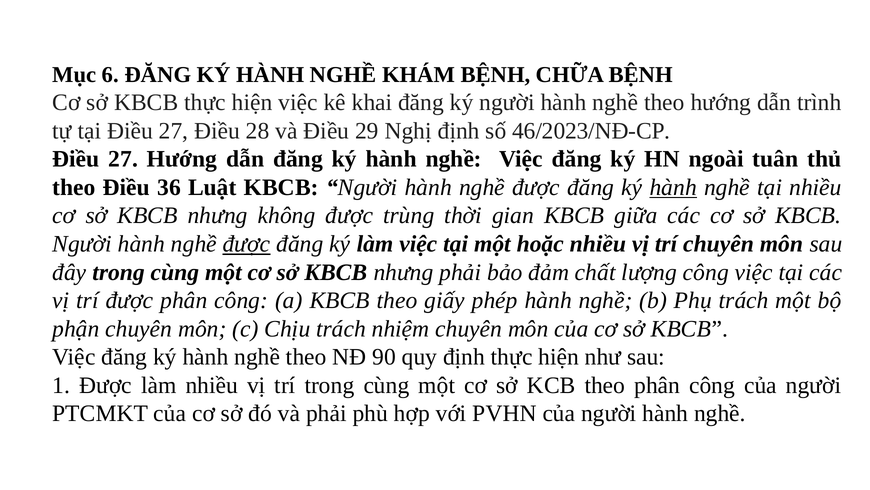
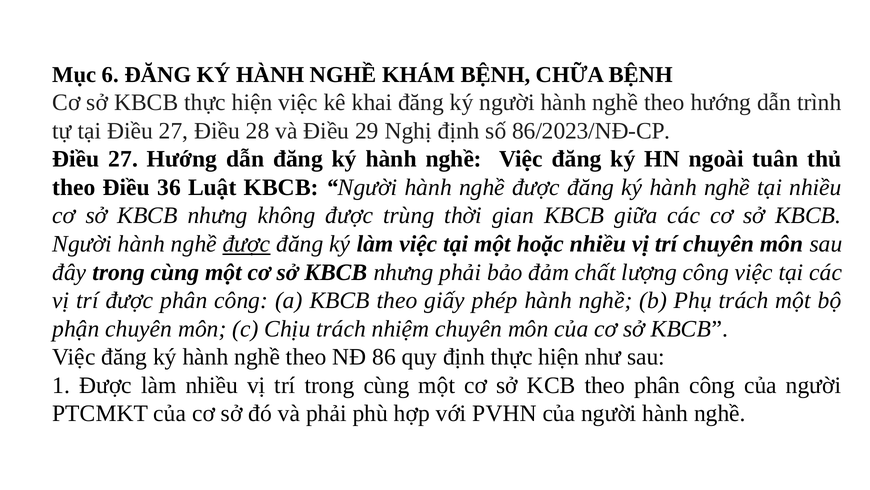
46/2023/NĐ-CP: 46/2023/NĐ-CP -> 86/2023/NĐ-CP (591, 131)
hành underline: present -> none (673, 187)
90: 90 -> 86 (384, 357)
